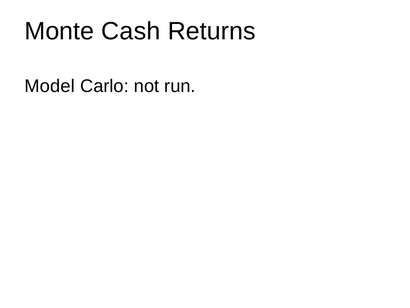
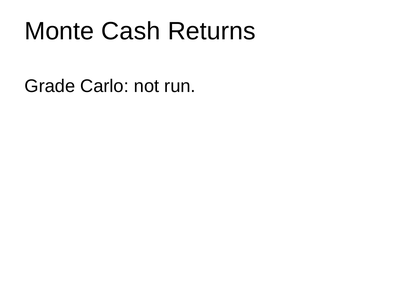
Model: Model -> Grade (50, 86)
